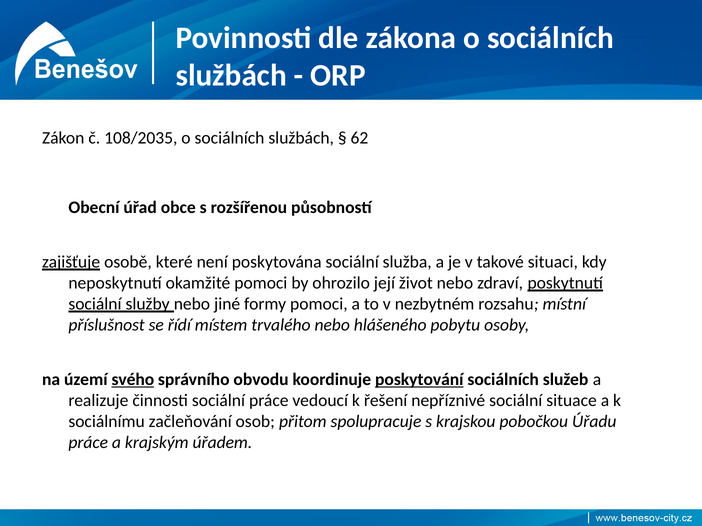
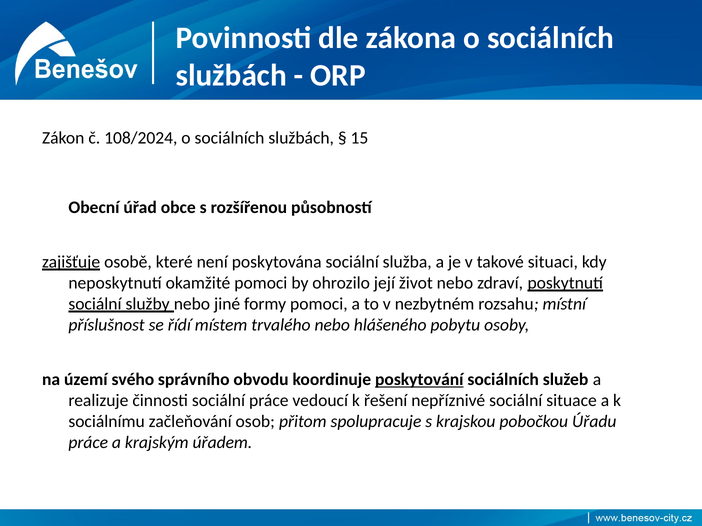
108/2035: 108/2035 -> 108/2024 (141, 138)
62: 62 -> 15 (359, 138)
svého underline: present -> none (133, 380)
